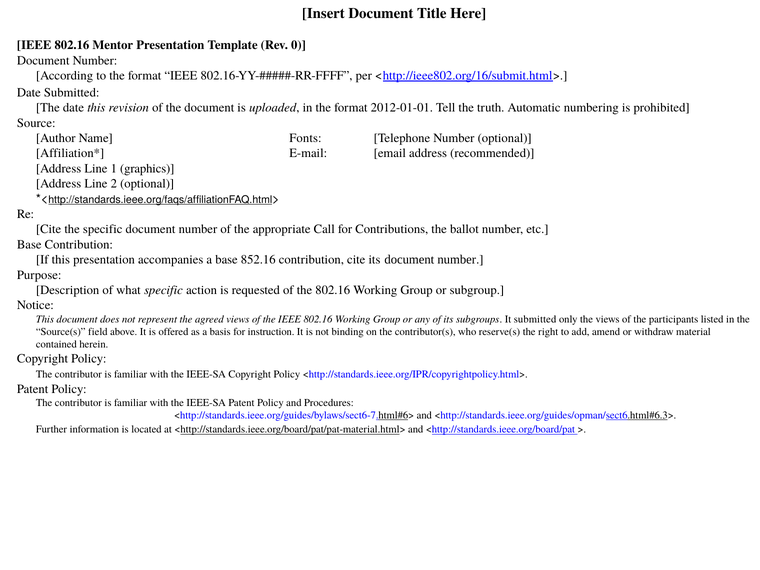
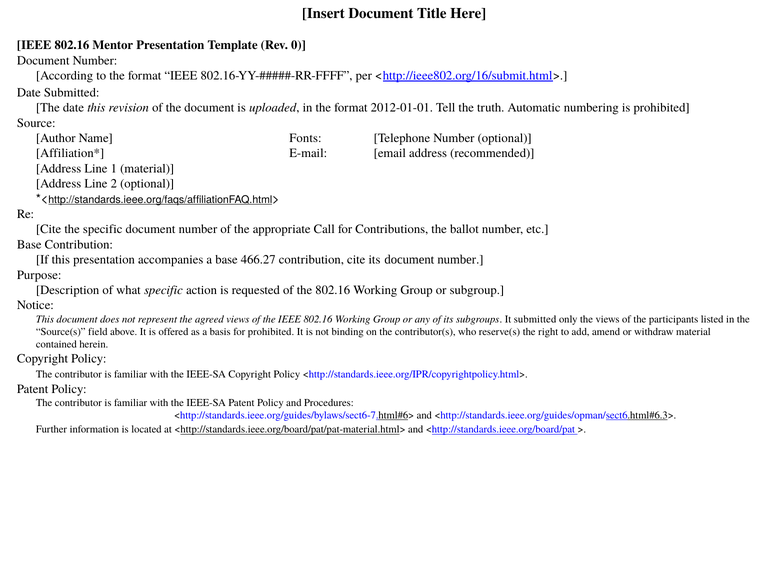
1 graphics: graphics -> material (147, 168)
852.16: 852.16 -> 466.27 (258, 260)
for instruction: instruction -> prohibited (271, 332)
